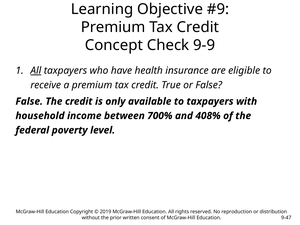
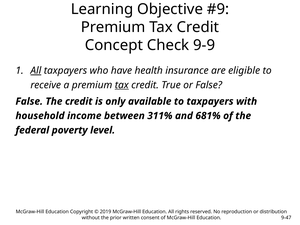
tax underline: none -> present (122, 85)
700%: 700% -> 311% (160, 116)
408%: 408% -> 681% (208, 116)
